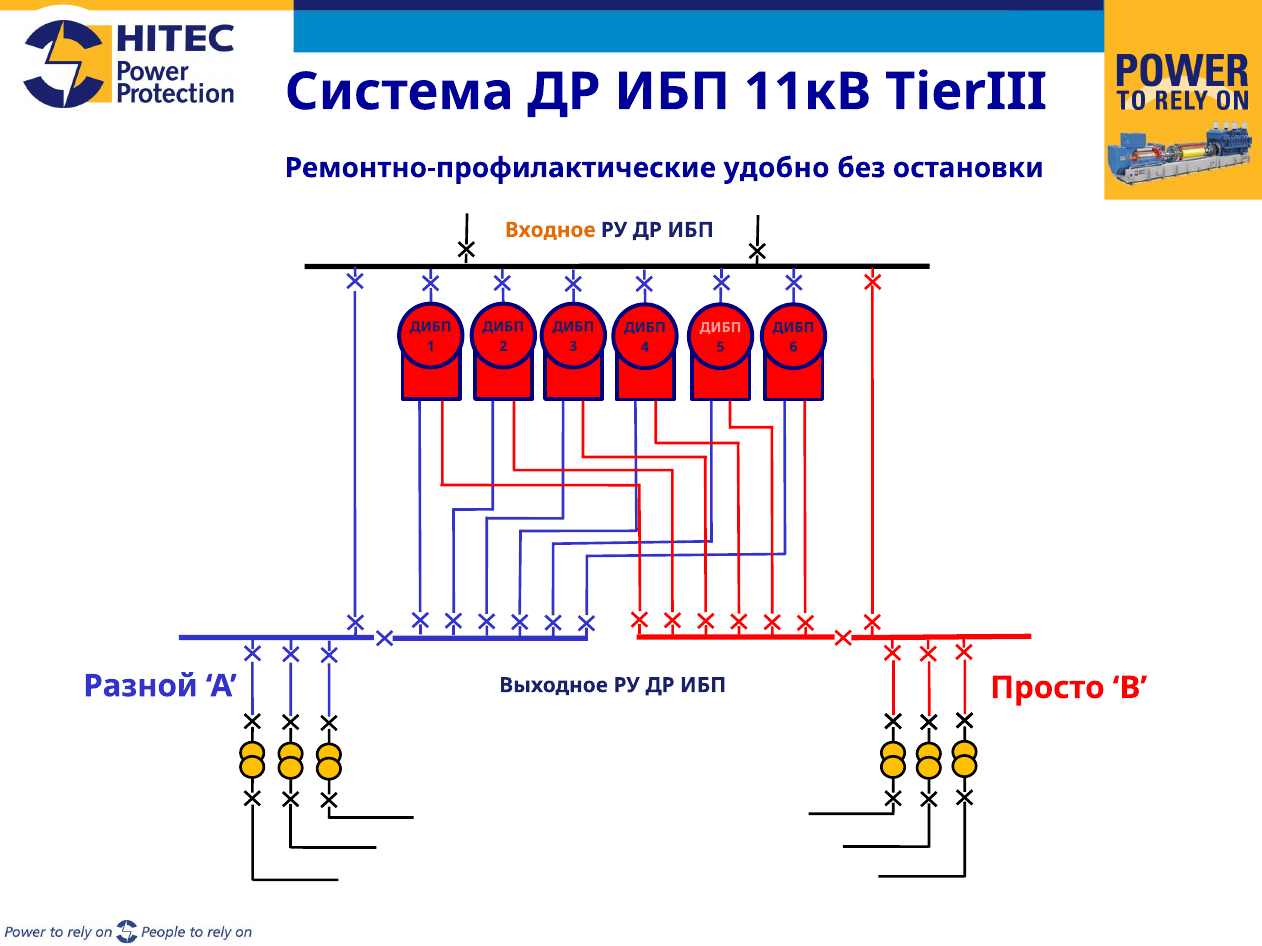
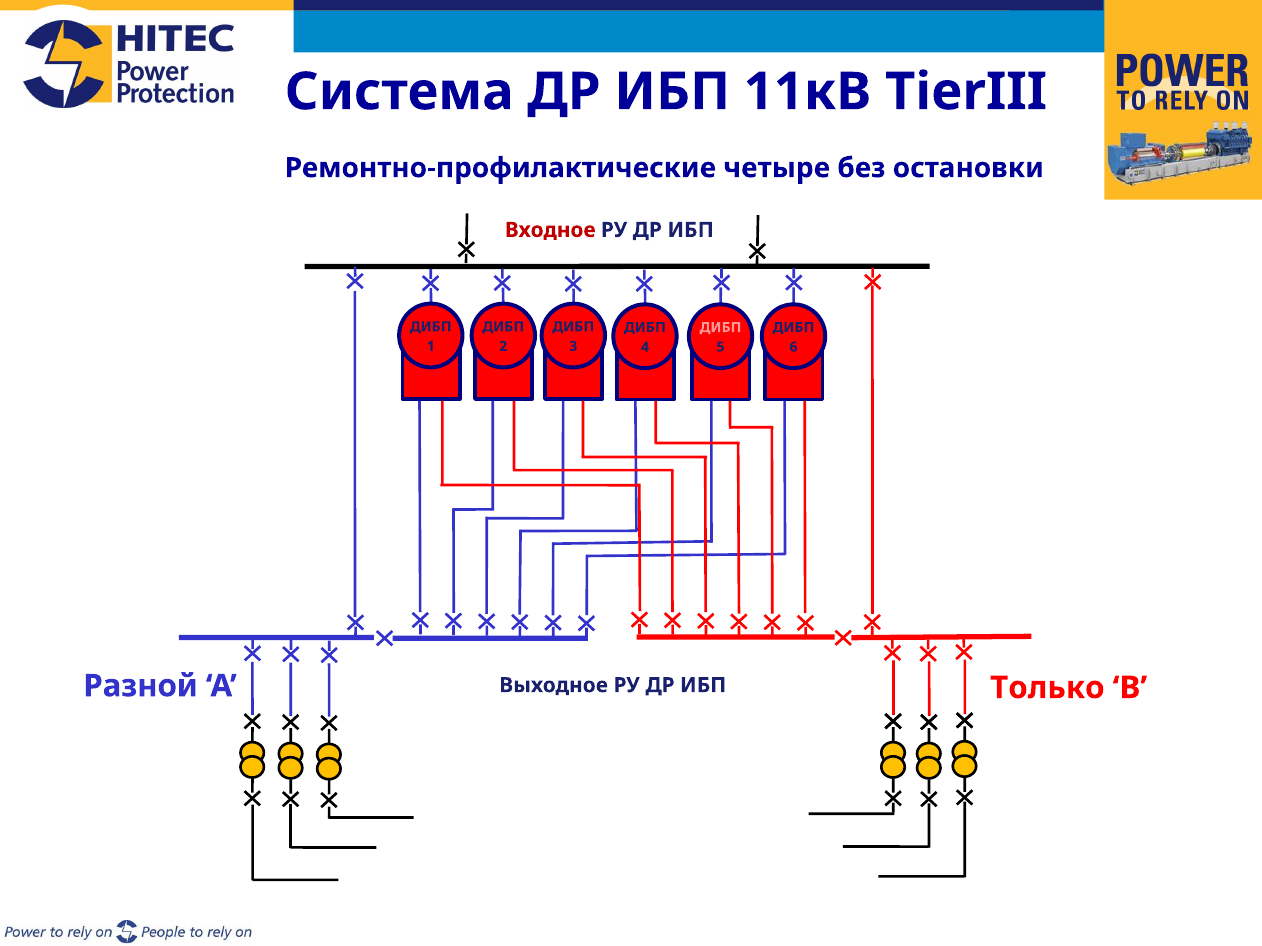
удобно: удобно -> четыре (777, 168)
Входное colour: orange -> red (550, 230)
Просто: Просто -> Тoлько (1047, 688)
